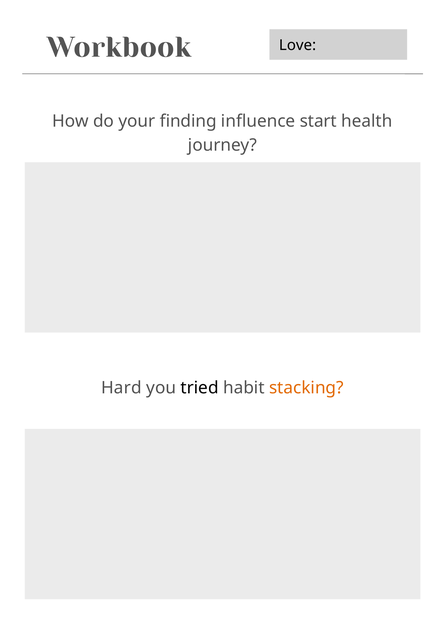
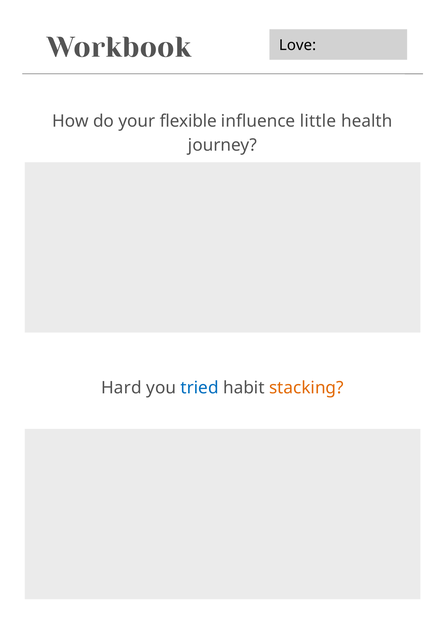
finding: finding -> flexible (188, 121)
start: start -> little (318, 121)
tried colour: black -> blue (200, 388)
